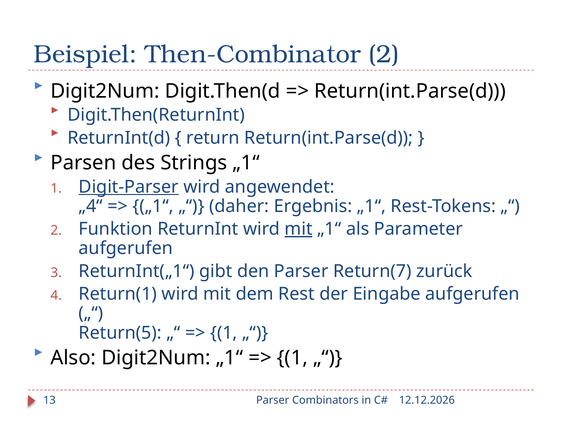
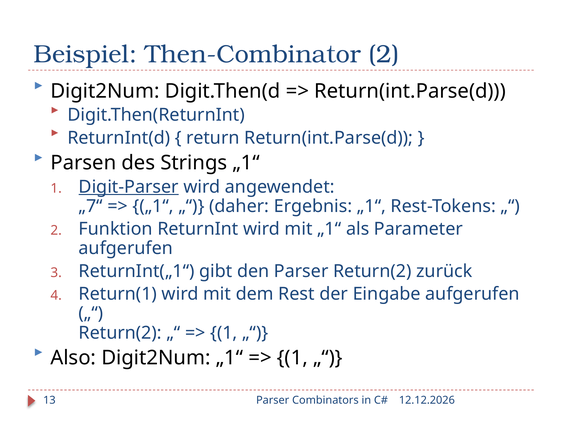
„4“: „4“ -> „7“ (91, 206)
mit underline: present -> none (299, 229)
Parser Return(7: Return(7 -> Return(2 (372, 272)
Return(5: Return(5 -> Return(2 (120, 333)
